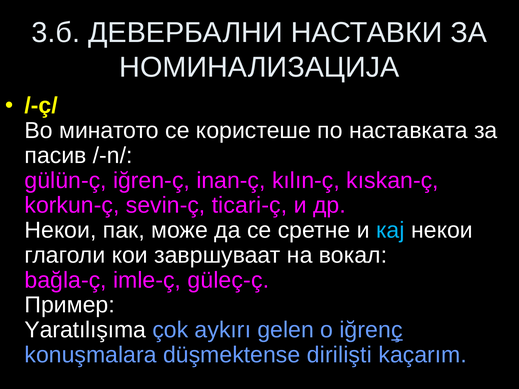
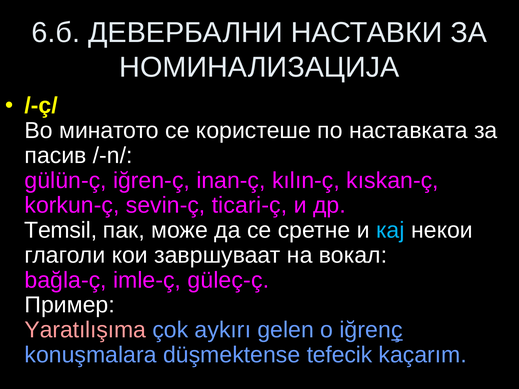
3.б: 3.б -> 6.б (56, 33)
Некои: Некои -> Temsil (61, 230)
Yaratılışıma colour: white -> pink (85, 330)
dirilişti: dirilişti -> tefecik (340, 355)
